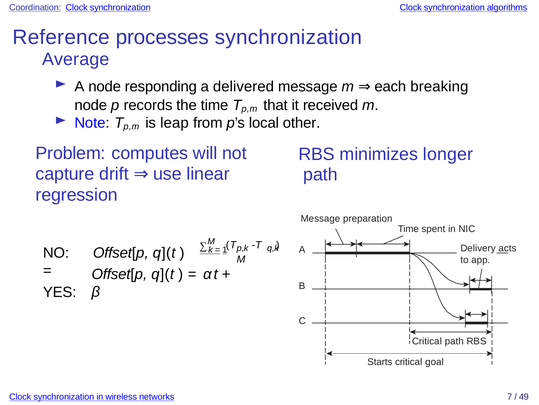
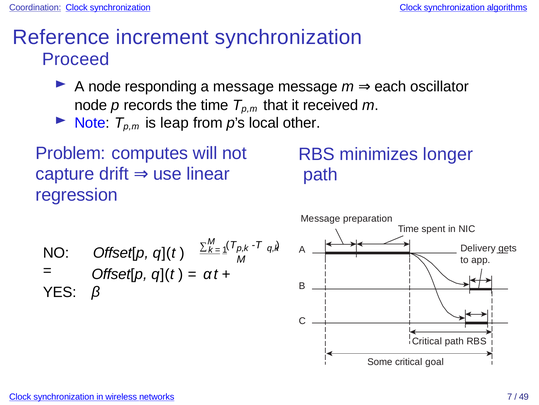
processes: processes -> increment (162, 37)
Average: Average -> Proceed (76, 59)
a delivered: delivered -> message (243, 87)
breaking: breaking -> oscillator (439, 87)
acts: acts -> gets (508, 248)
Starts: Starts -> Some (380, 362)
